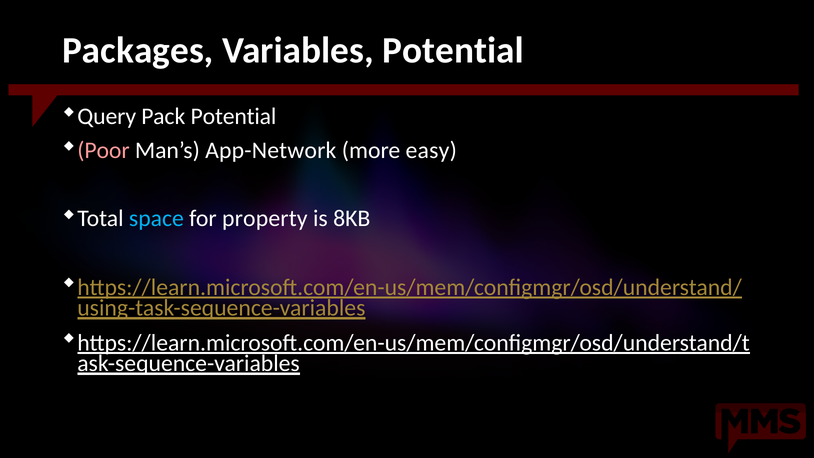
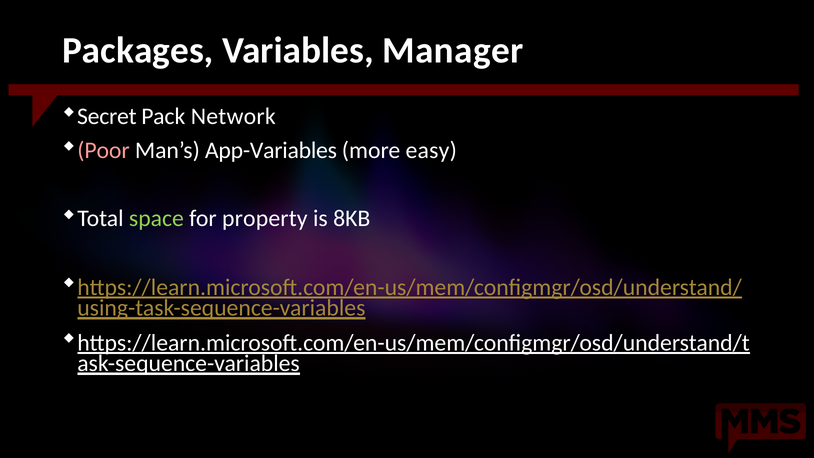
Variables Potential: Potential -> Manager (453, 51)
Query: Query -> Secret (107, 116)
Pack Potential: Potential -> Network (233, 116)
App-Network: App-Network -> App-Variables (271, 150)
space colour: light blue -> light green (156, 219)
